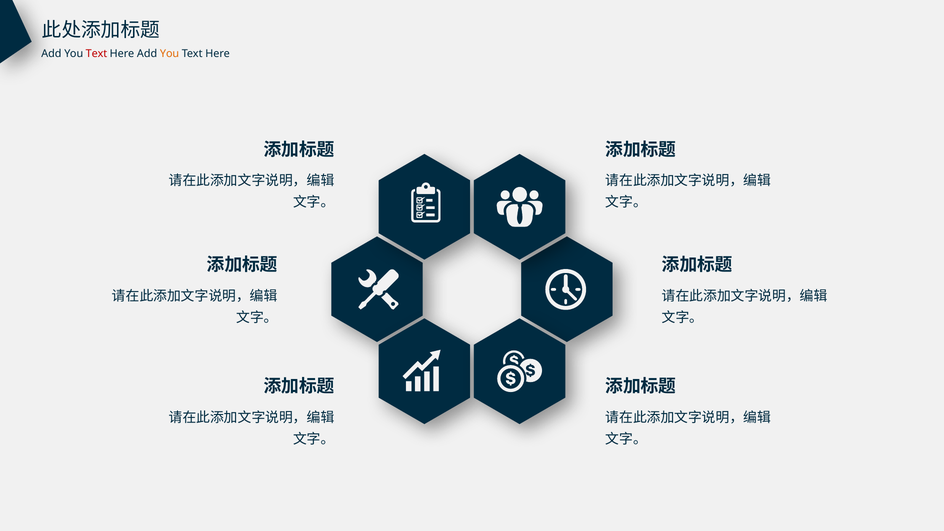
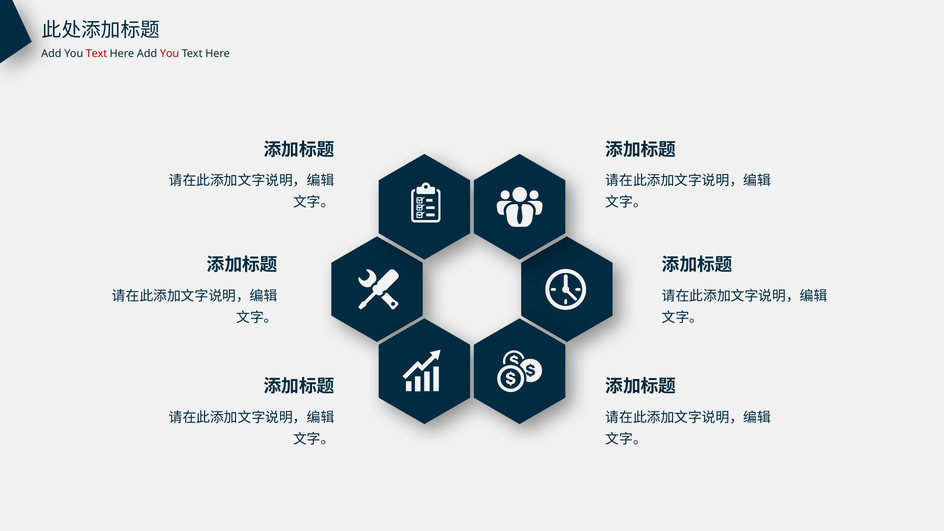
You colour: orange -> red (170, 54)
